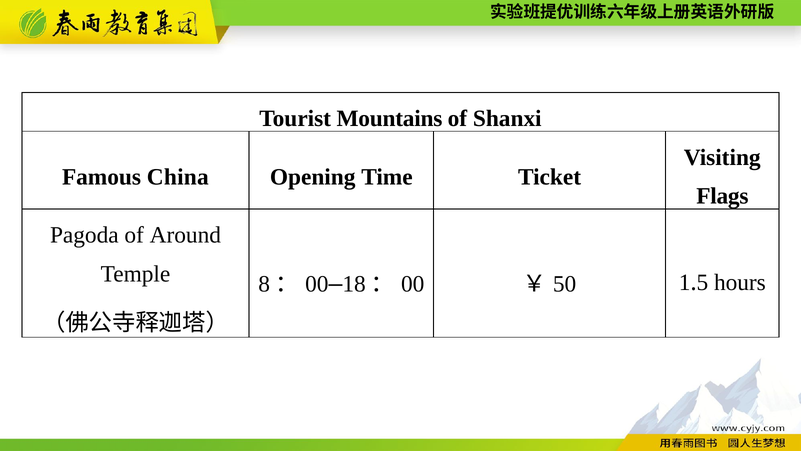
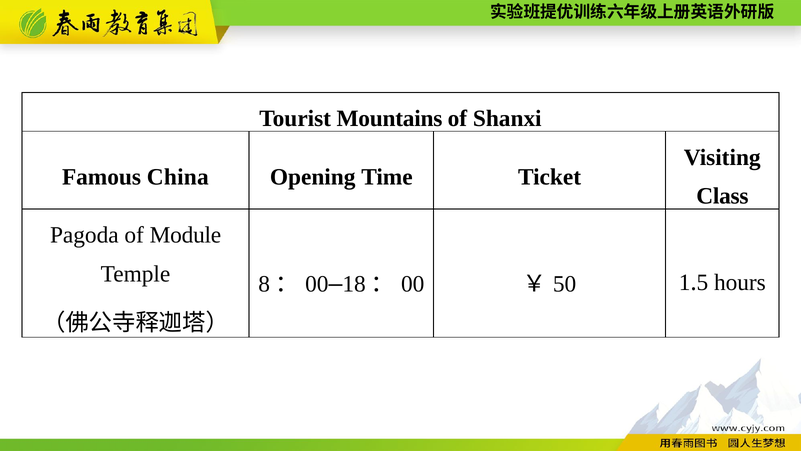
Flags: Flags -> Class (722, 196)
Around: Around -> Module (185, 235)
